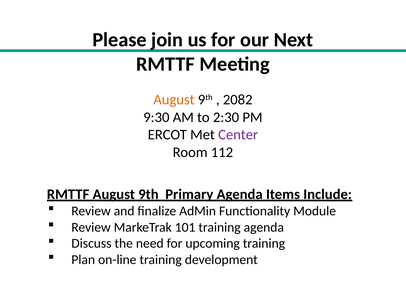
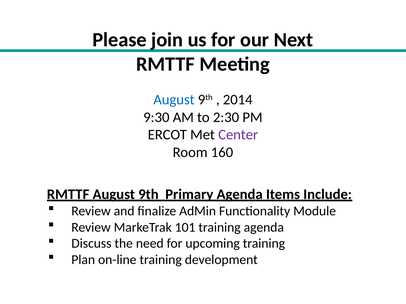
August colour: orange -> blue (174, 100)
2082: 2082 -> 2014 (238, 100)
112: 112 -> 160 (222, 153)
